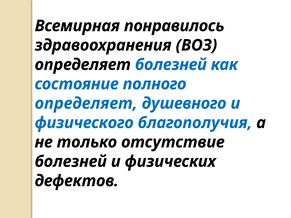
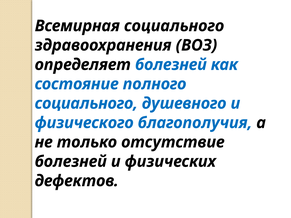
Всемирная понравилось: понравилось -> социального (174, 26)
определяет: определяет -> социального (86, 103)
